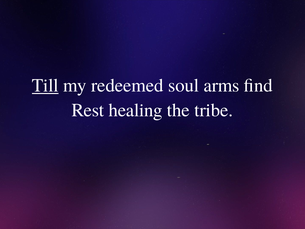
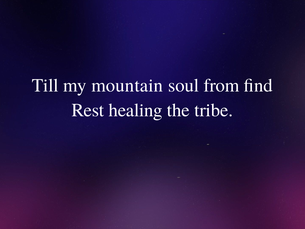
Till underline: present -> none (45, 85)
redeemed: redeemed -> mountain (127, 85)
arms: arms -> from (222, 85)
